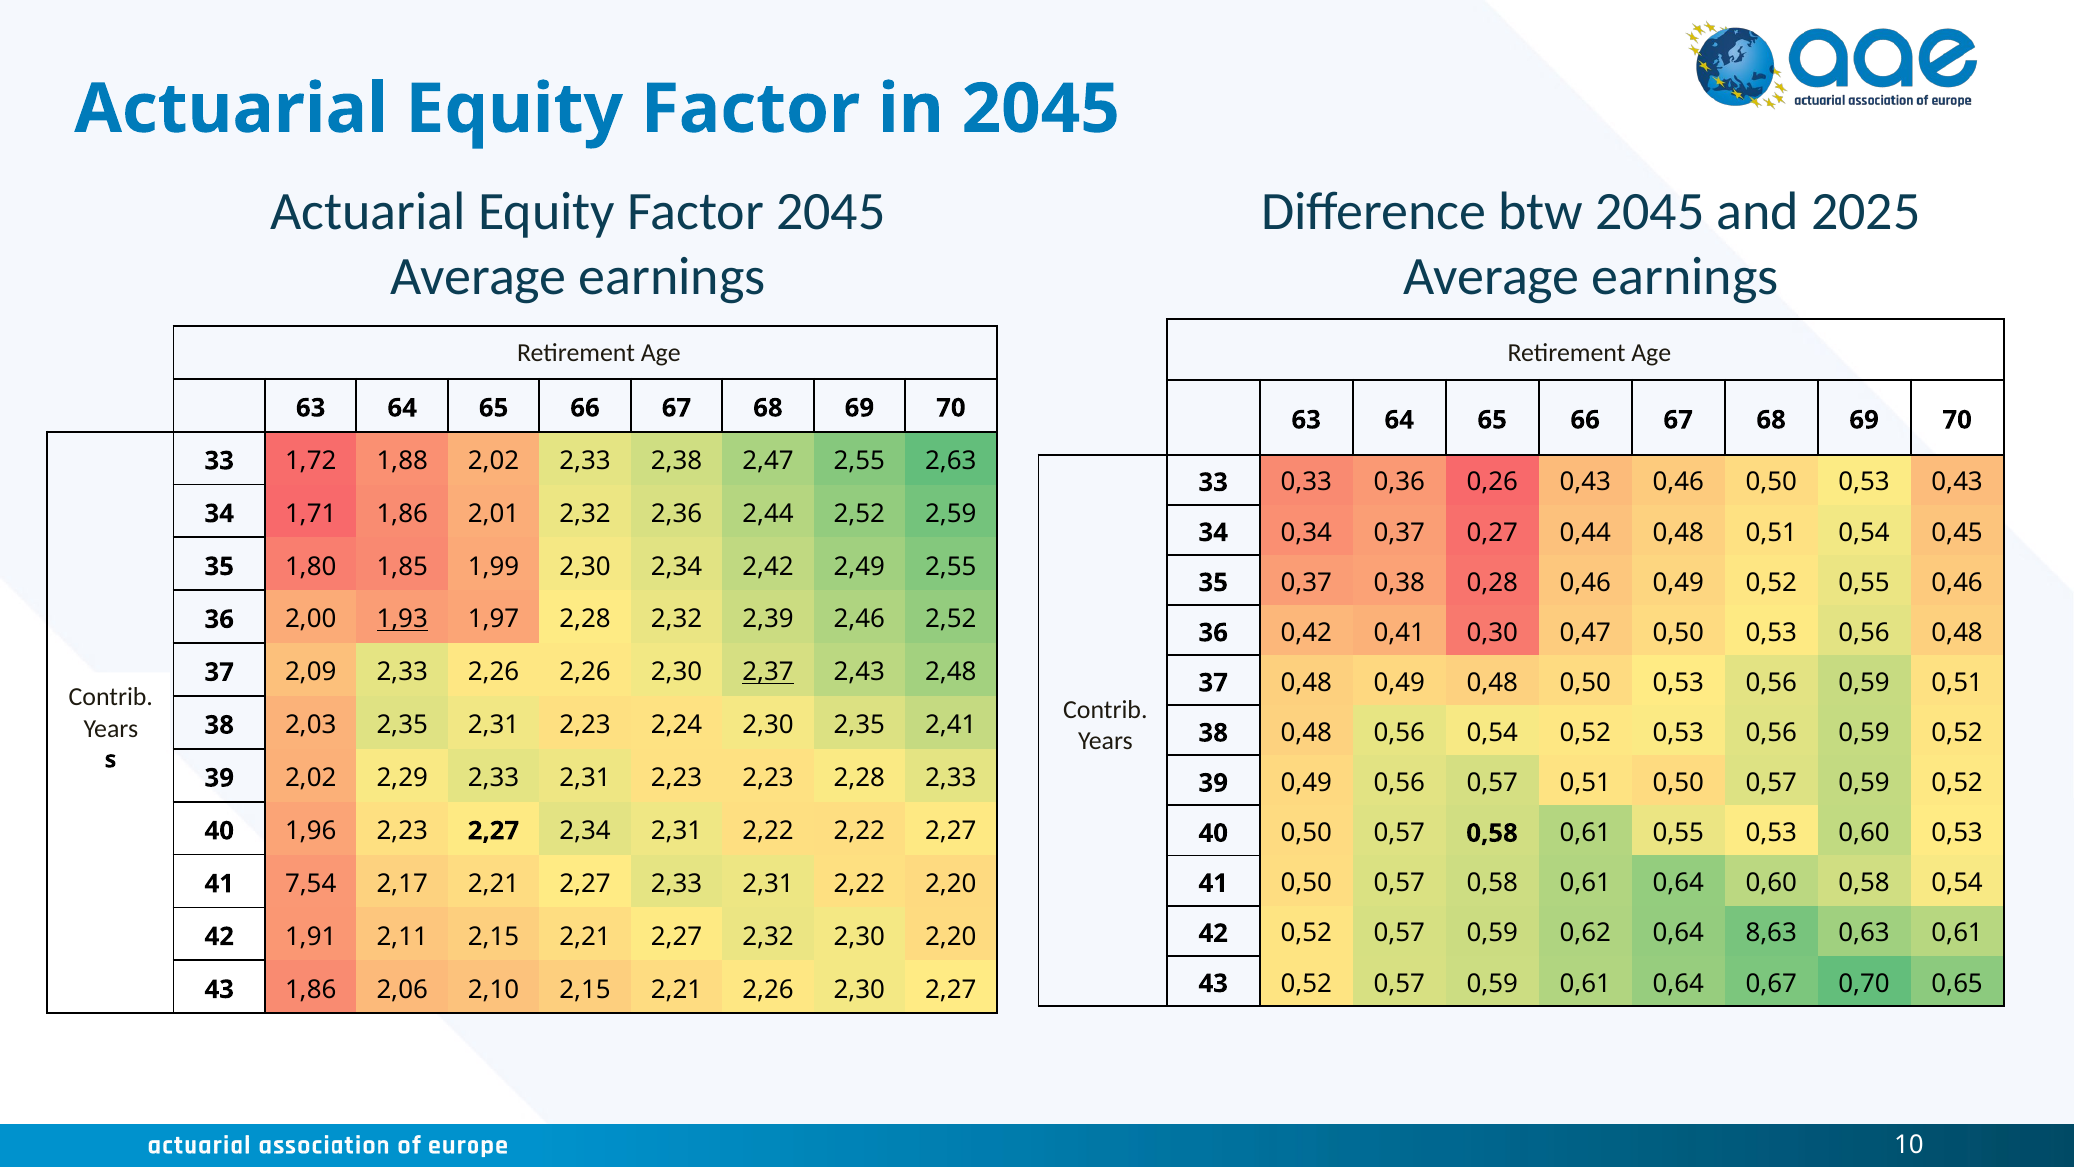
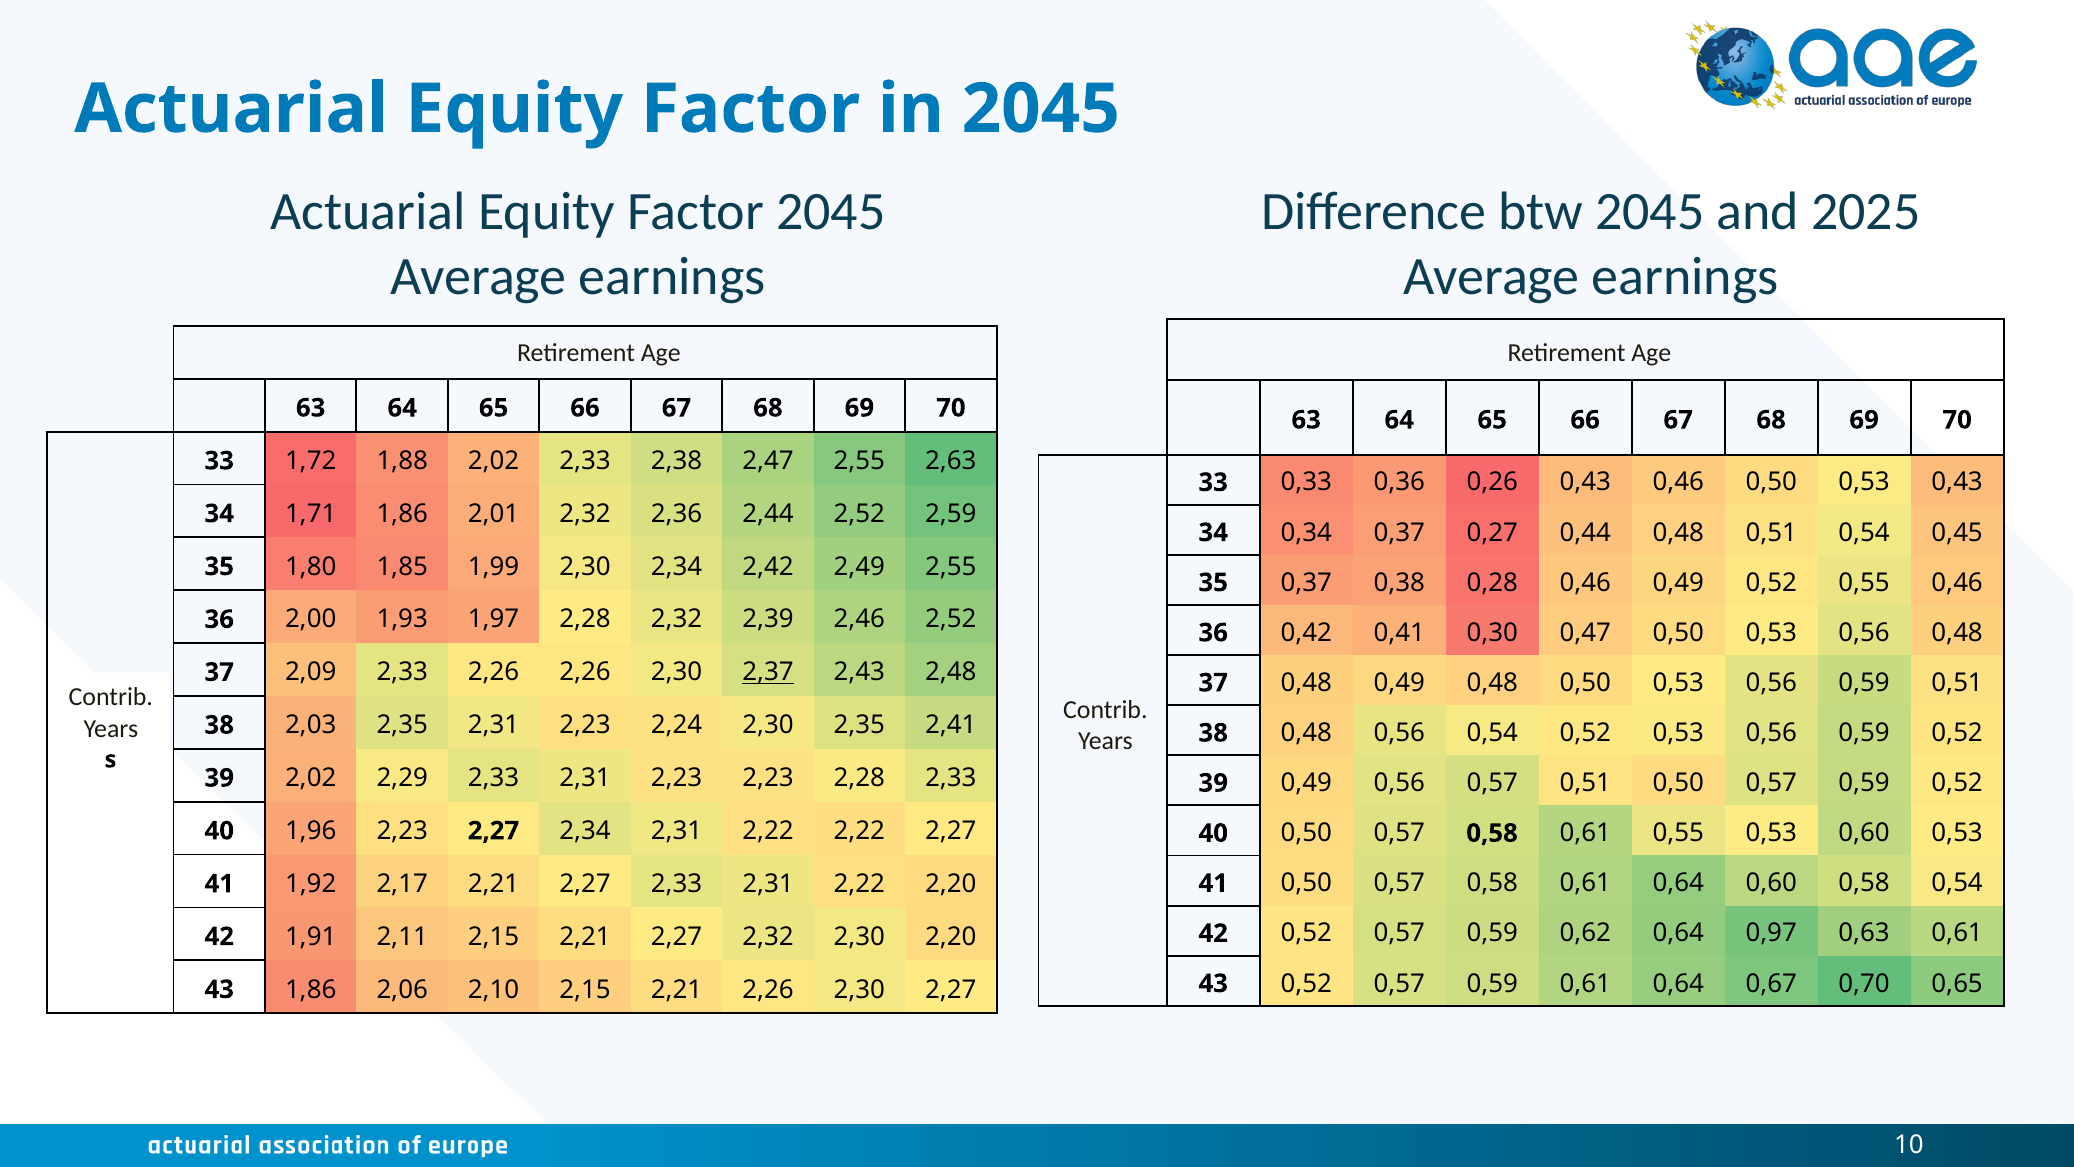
1,93 underline: present -> none (402, 619)
7,54: 7,54 -> 1,92 (311, 883)
8,63: 8,63 -> 0,97 (1771, 933)
